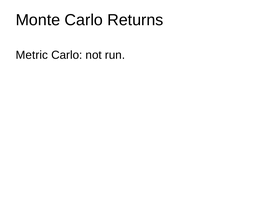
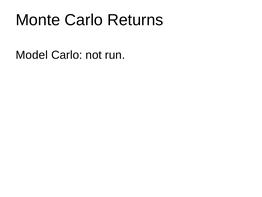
Metric: Metric -> Model (32, 55)
